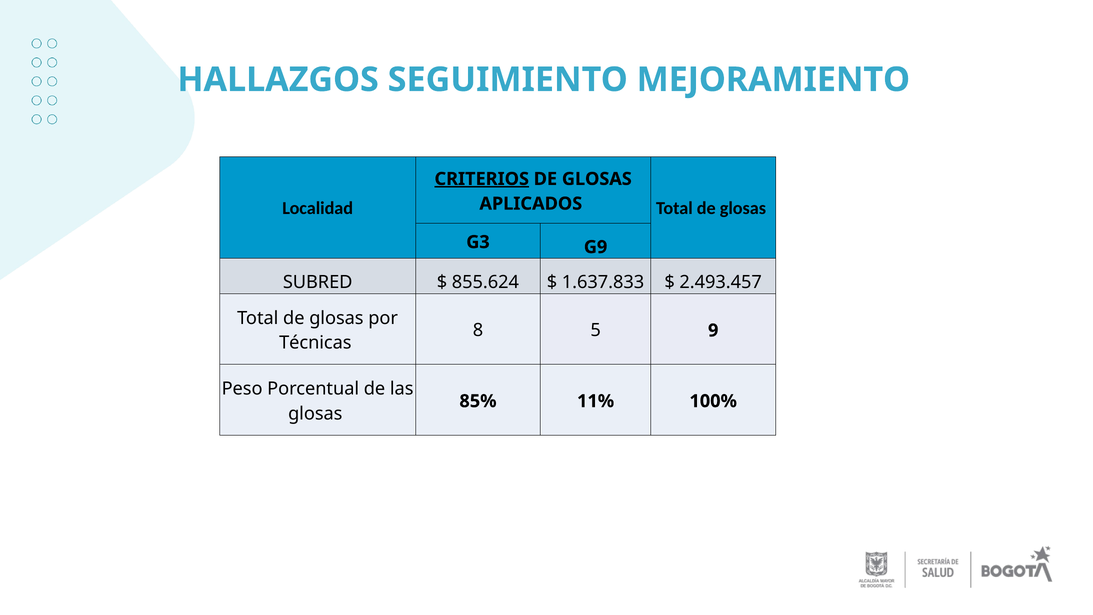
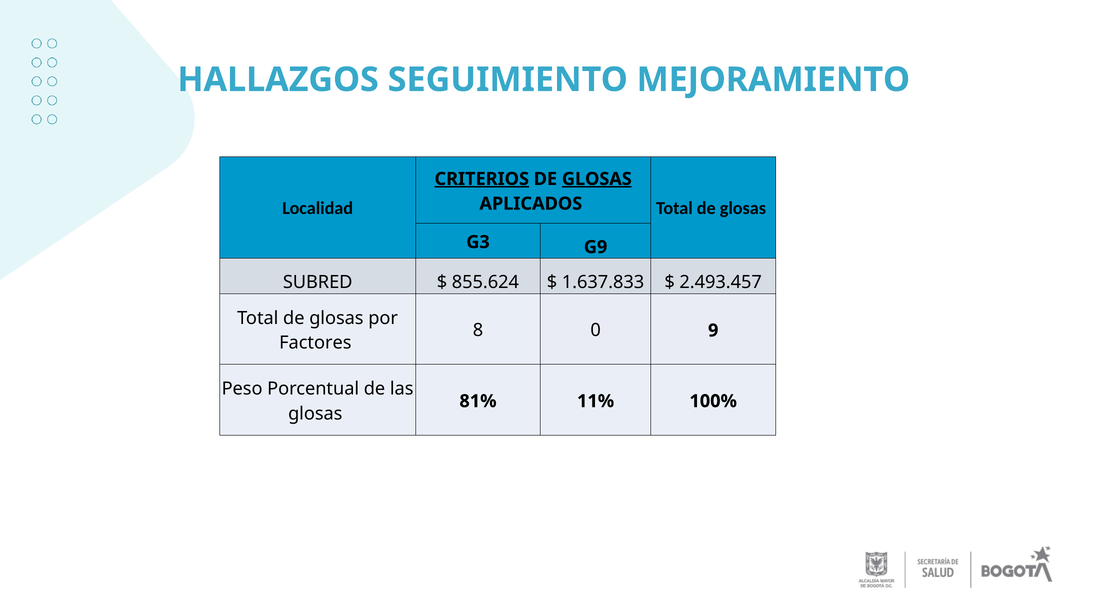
GLOSAS underline: none -> present (597, 179)
5: 5 -> 0 (596, 330)
Técnicas: Técnicas -> Factores (315, 343)
85%: 85% -> 81% (478, 401)
